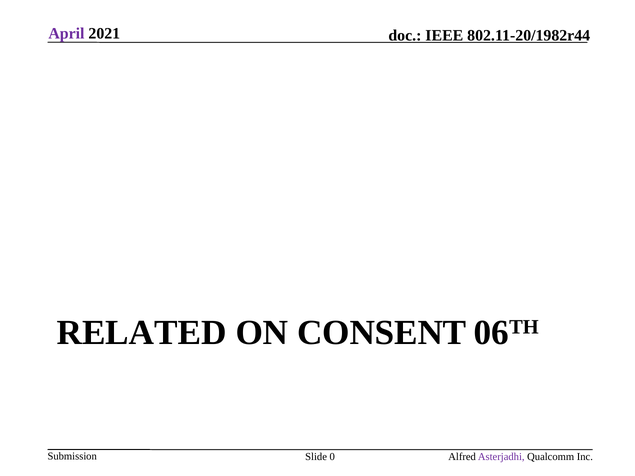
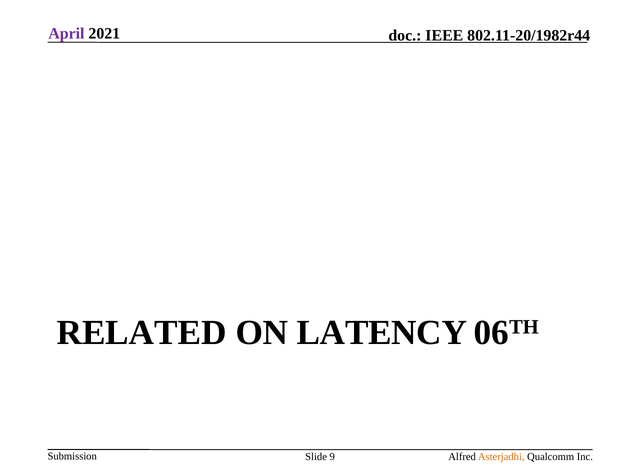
CONSENT: CONSENT -> LATENCY (382, 333)
0: 0 -> 9 (332, 457)
Asterjadhi colour: purple -> orange (501, 457)
